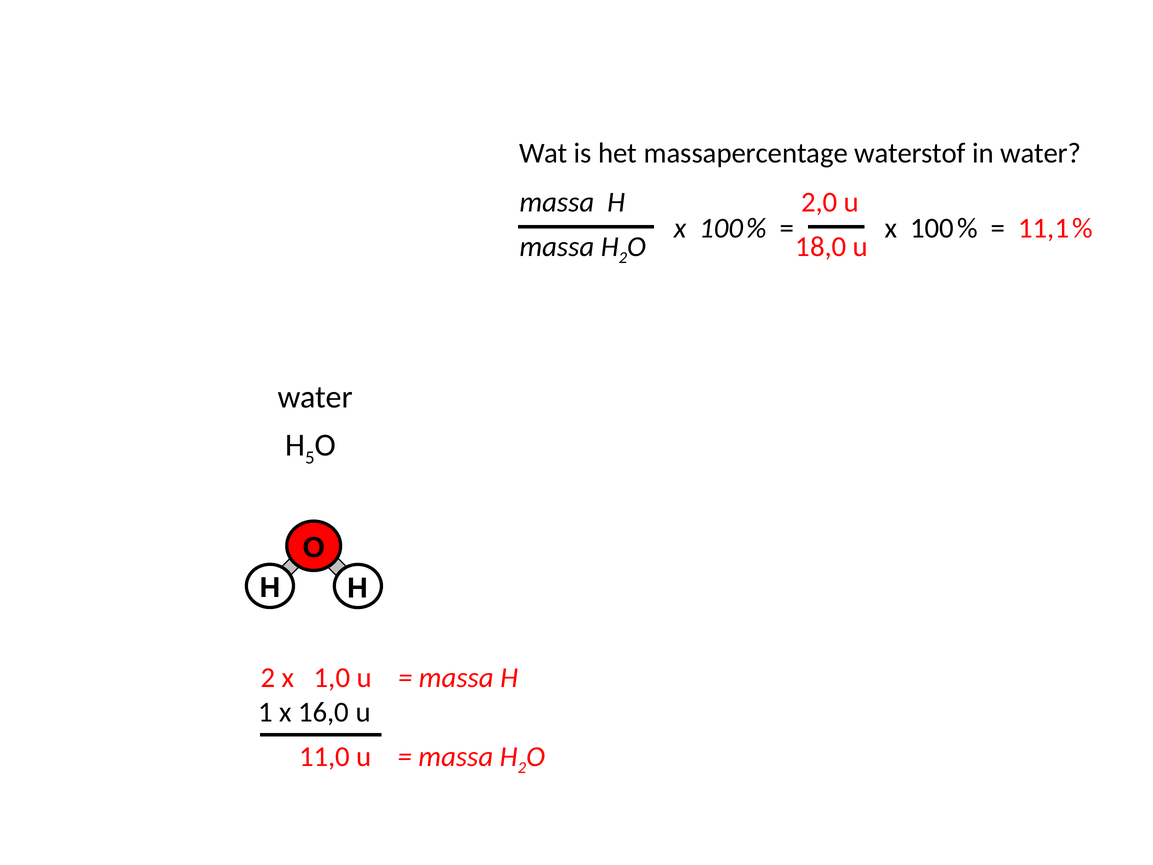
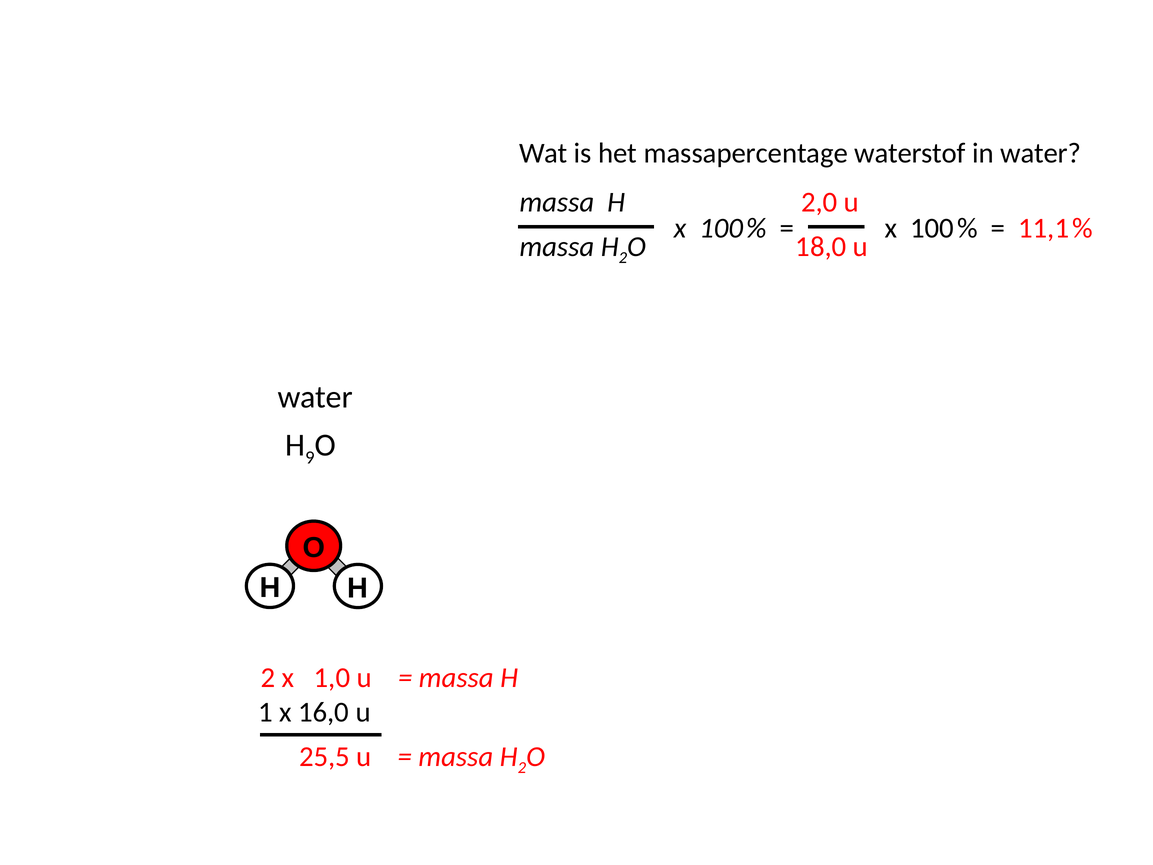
5: 5 -> 9 (310, 458)
11,0: 11,0 -> 25,5 (324, 756)
